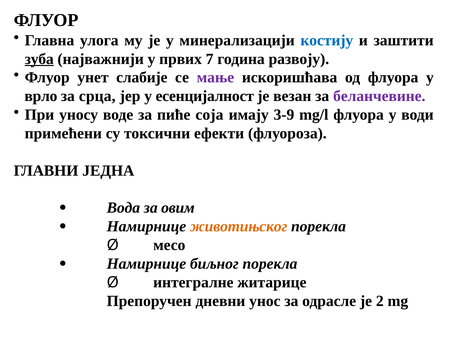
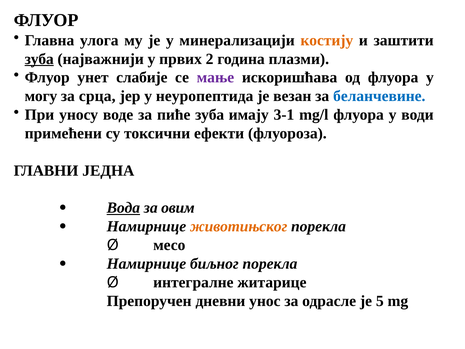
костију colour: blue -> orange (327, 40)
7: 7 -> 2 (210, 59)
развоју: развоју -> плазми (299, 59)
врло: врло -> могу (41, 96)
есенцијалност: есенцијалност -> неуропептида (205, 96)
беланчевине colour: purple -> blue (379, 96)
пиће соја: соја -> зуба (210, 115)
3-9: 3-9 -> 3-1 (284, 115)
Вода underline: none -> present (123, 208)
2: 2 -> 5 (380, 301)
